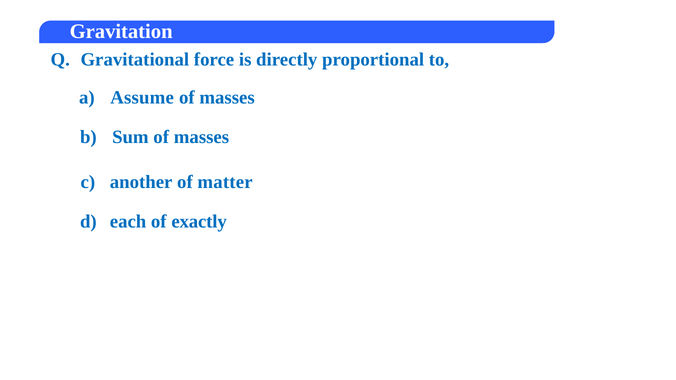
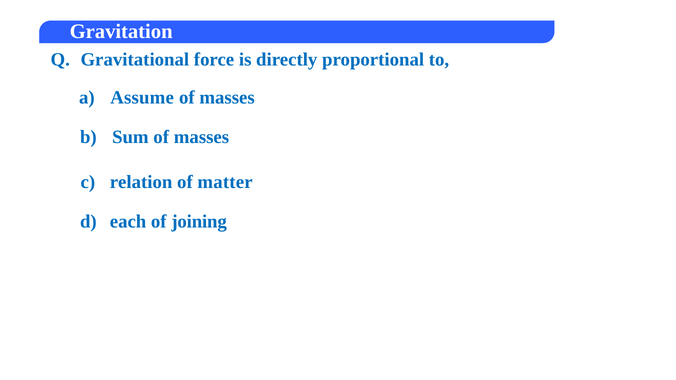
another: another -> relation (141, 182)
exactly: exactly -> joining (199, 222)
